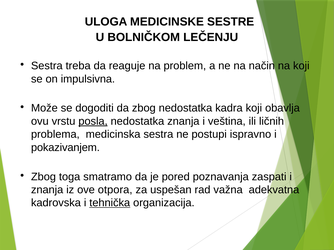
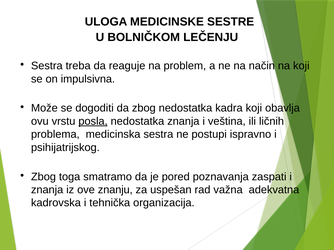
pokazivanjem: pokazivanjem -> psihijatrijskog (65, 148)
otpora: otpora -> znanju (115, 190)
tehnička underline: present -> none (110, 203)
